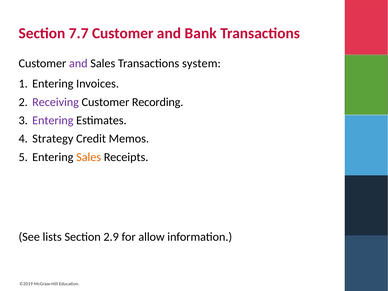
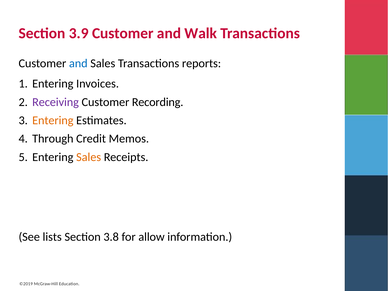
7.7: 7.7 -> 3.9 (79, 33)
Bank: Bank -> Walk (201, 33)
and colour: purple -> blue (78, 63)
system: system -> reports (202, 63)
Entering colour: purple -> orange (53, 120)
Strategy: Strategy -> Through (53, 139)
2.9: 2.9 -> 3.8 (111, 237)
